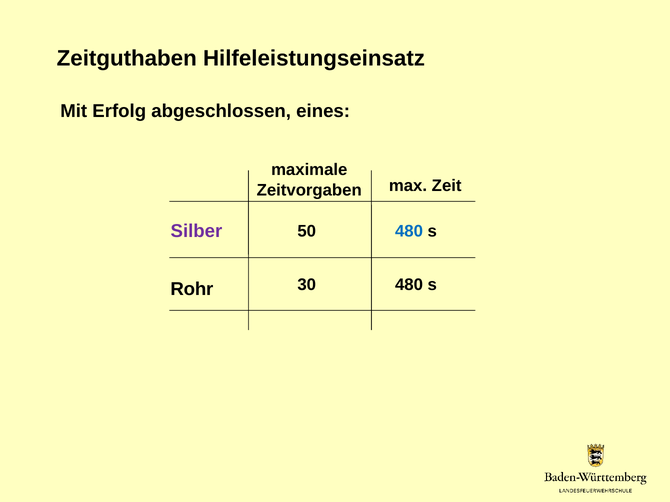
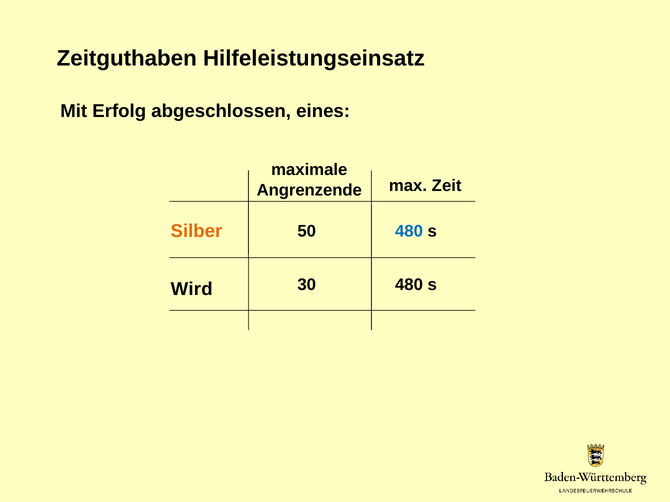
Zeitvorgaben: Zeitvorgaben -> Angrenzende (309, 190)
Silber colour: purple -> orange (196, 231)
Rohr: Rohr -> Wird (192, 289)
